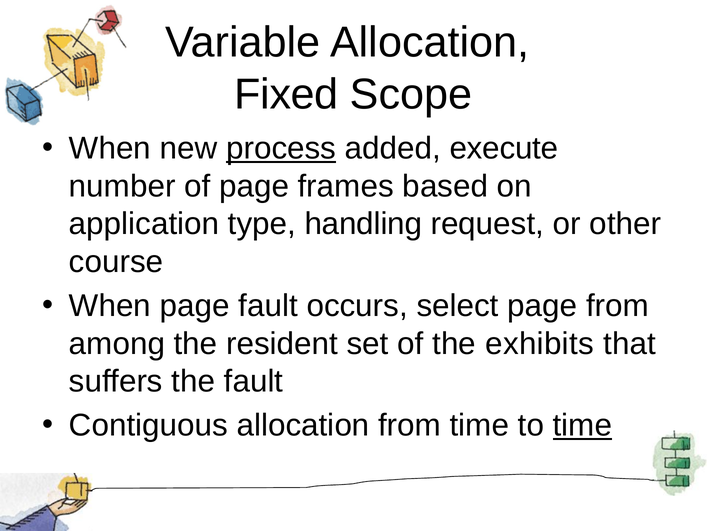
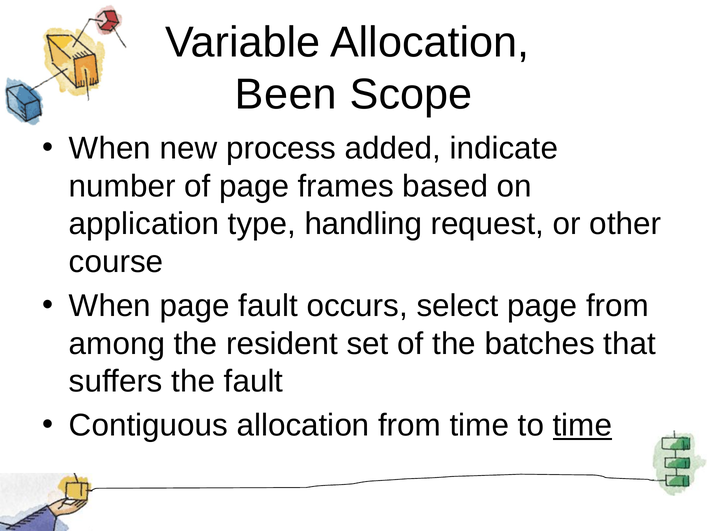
Fixed: Fixed -> Been (286, 94)
process underline: present -> none (281, 148)
execute: execute -> indicate (504, 148)
exhibits: exhibits -> batches (540, 343)
